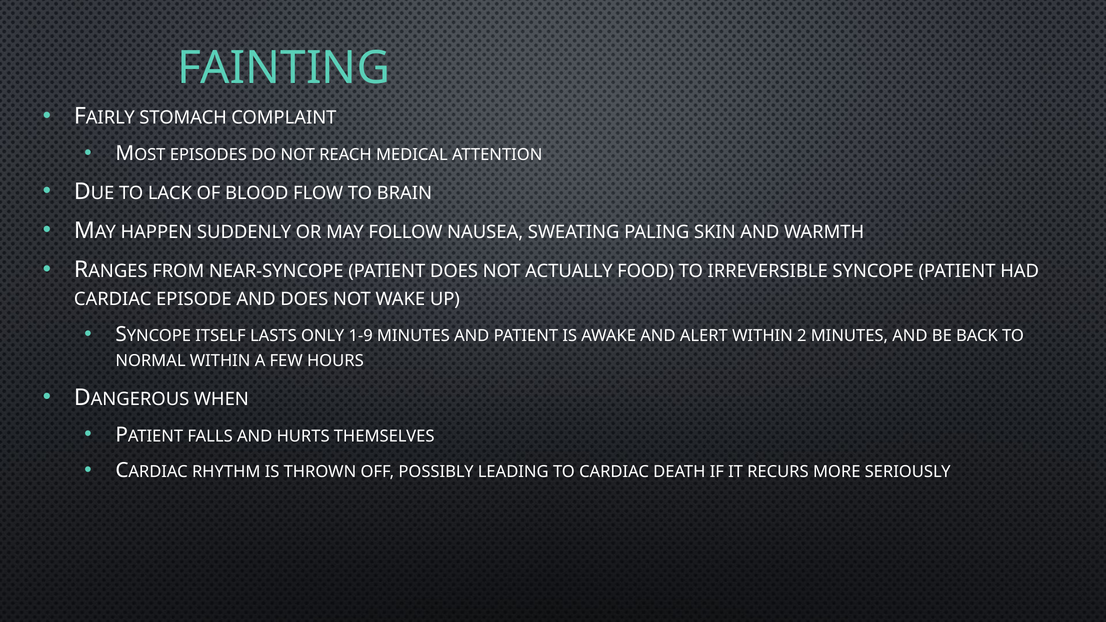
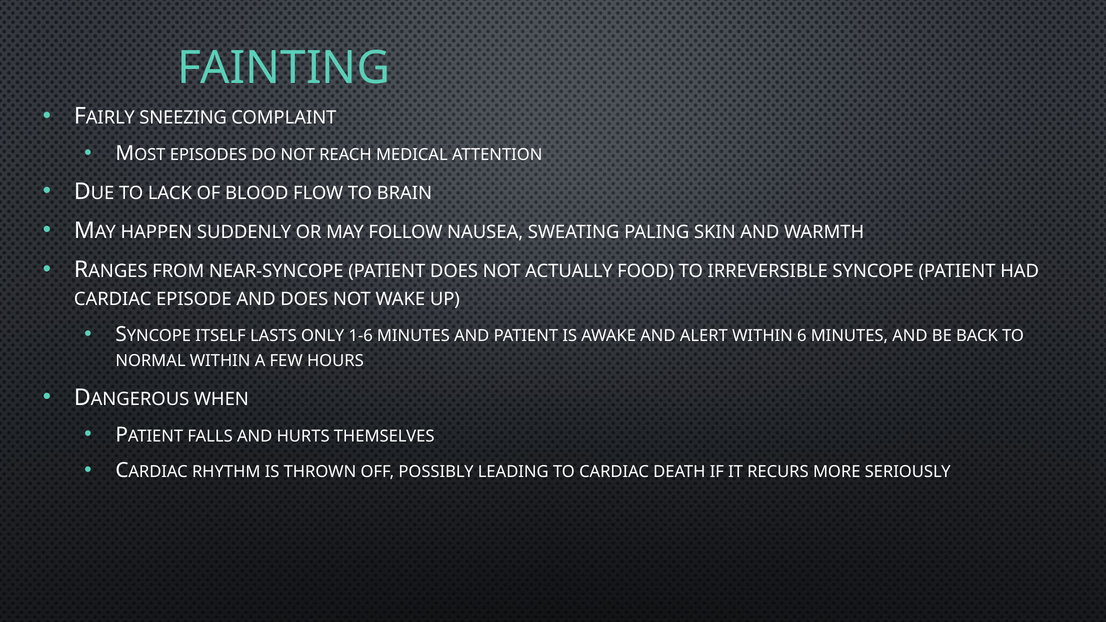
STOMACH: STOMACH -> SNEEZING (183, 118)
1-9: 1-9 -> 1-6 (361, 336)
2: 2 -> 6 (802, 336)
